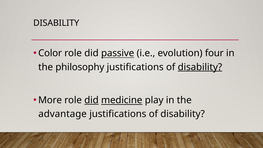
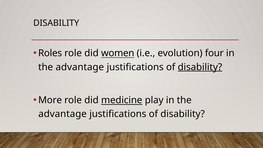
Color: Color -> Roles (50, 53)
passive: passive -> women (118, 53)
philosophy: philosophy -> advantage (80, 67)
did underline: present -> none (91, 100)
